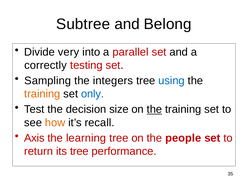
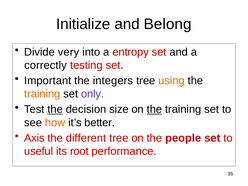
Subtree: Subtree -> Initialize (83, 24)
parallel: parallel -> entropy (131, 52)
Sampling: Sampling -> Important (48, 81)
using colour: blue -> orange (172, 81)
only colour: blue -> purple (92, 94)
the underline: none -> present (55, 109)
recall: recall -> better (100, 123)
learning: learning -> different (86, 138)
return: return -> useful (39, 151)
its tree: tree -> root (79, 151)
